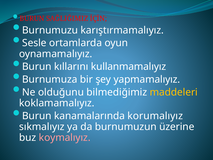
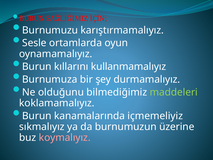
yapmamalıyız: yapmamalıyız -> durmamalıyız (147, 79)
maddeleri colour: yellow -> light green (174, 92)
korumalıyız: korumalıyız -> içmemeliyiz (155, 116)
